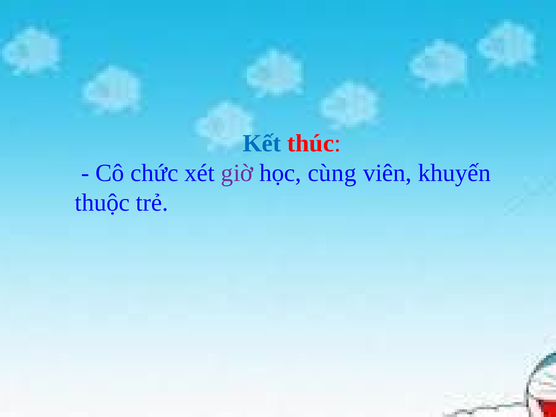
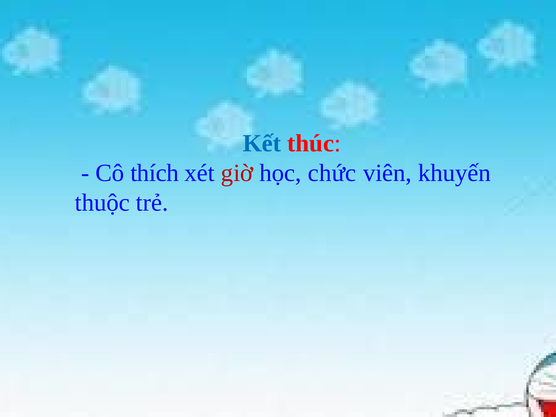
chức: chức -> thích (155, 173)
giờ colour: purple -> red (237, 173)
cùng: cùng -> chức (332, 173)
